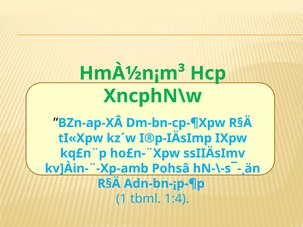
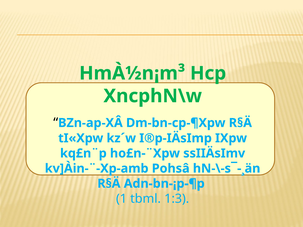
1:4: 1:4 -> 1:3 (177, 199)
